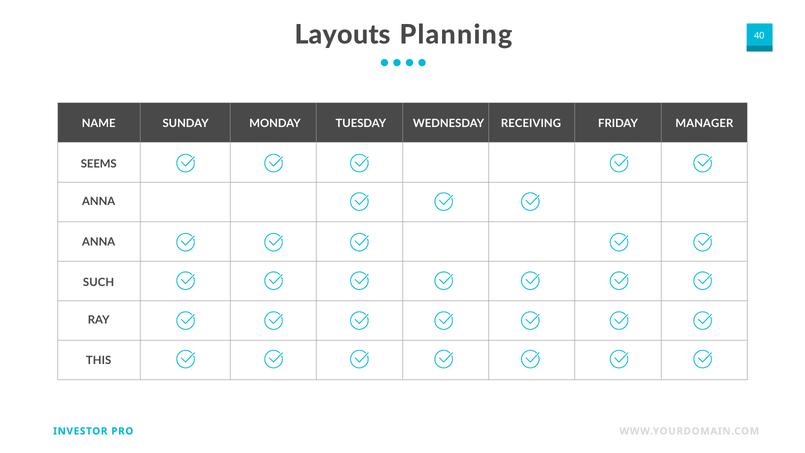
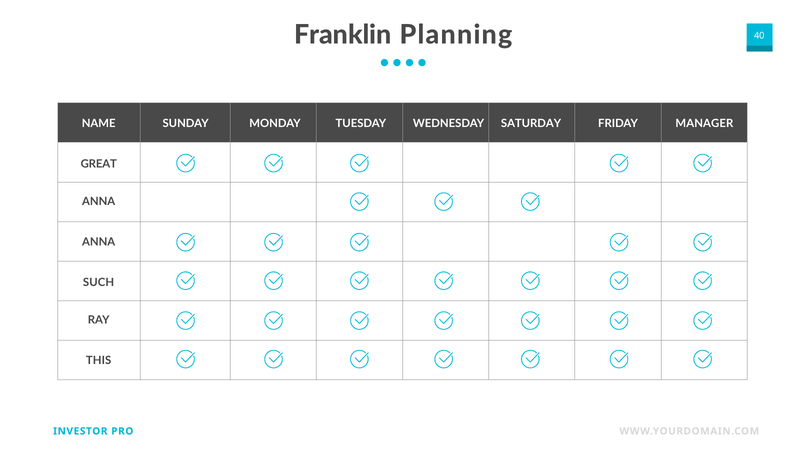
Layouts: Layouts -> Franklin (343, 35)
RECEIVING: RECEIVING -> SATURDAY (531, 123)
SEEMS: SEEMS -> GREAT (99, 164)
